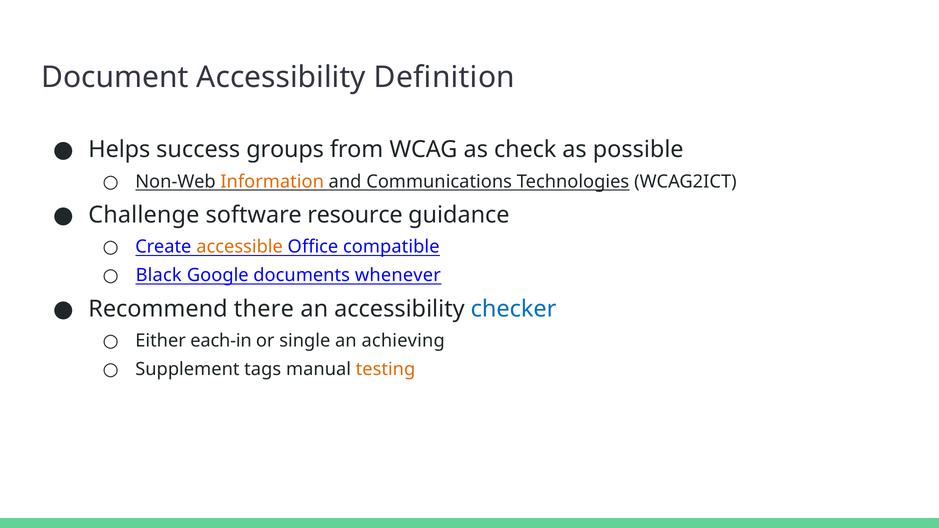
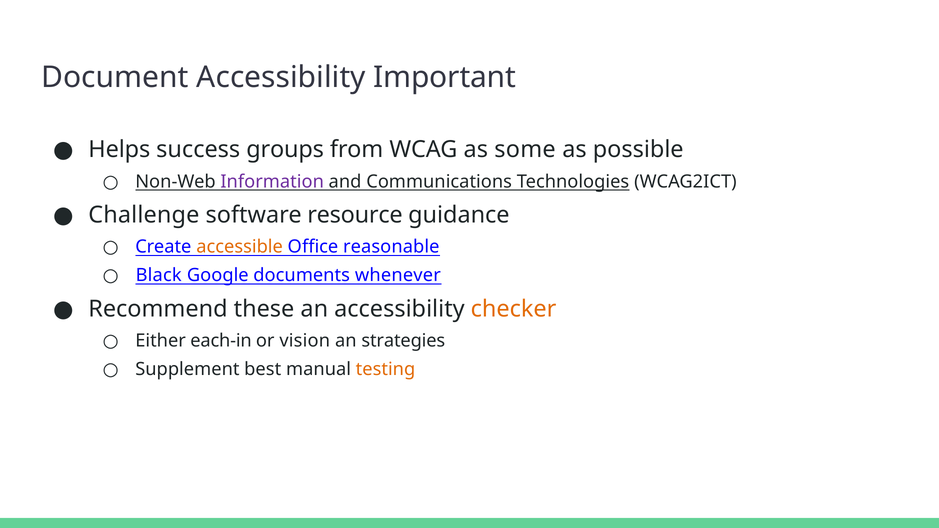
Definition: Definition -> Important (445, 77)
check: check -> some (525, 150)
Information colour: orange -> purple (272, 182)
compatible: compatible -> reasonable (391, 247)
there: there -> these (264, 309)
checker colour: blue -> orange (514, 309)
single: single -> vision (305, 341)
achieving: achieving -> strategies (403, 341)
tags: tags -> best (263, 369)
